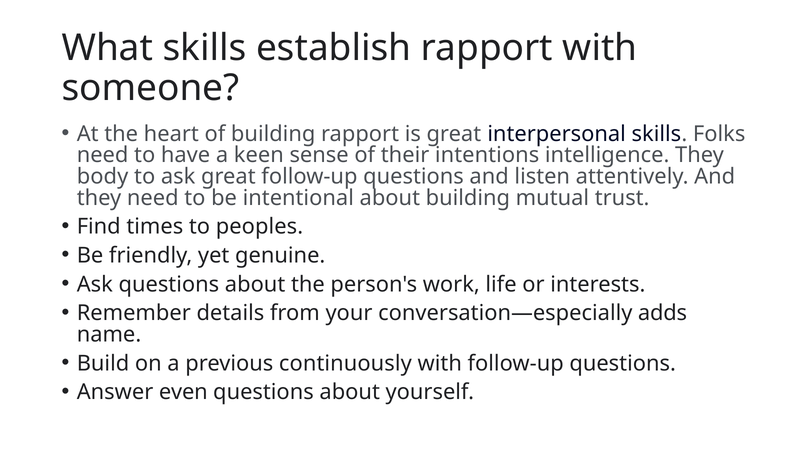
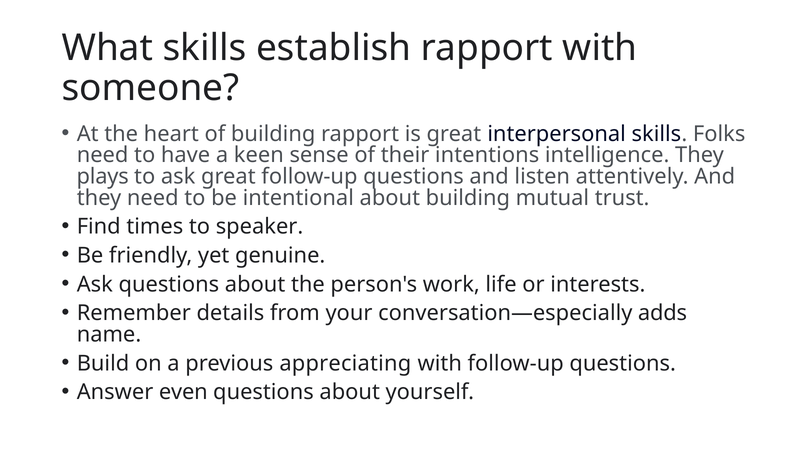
body: body -> plays (103, 176)
peoples: peoples -> speaker (260, 226)
continuously: continuously -> appreciating (345, 363)
